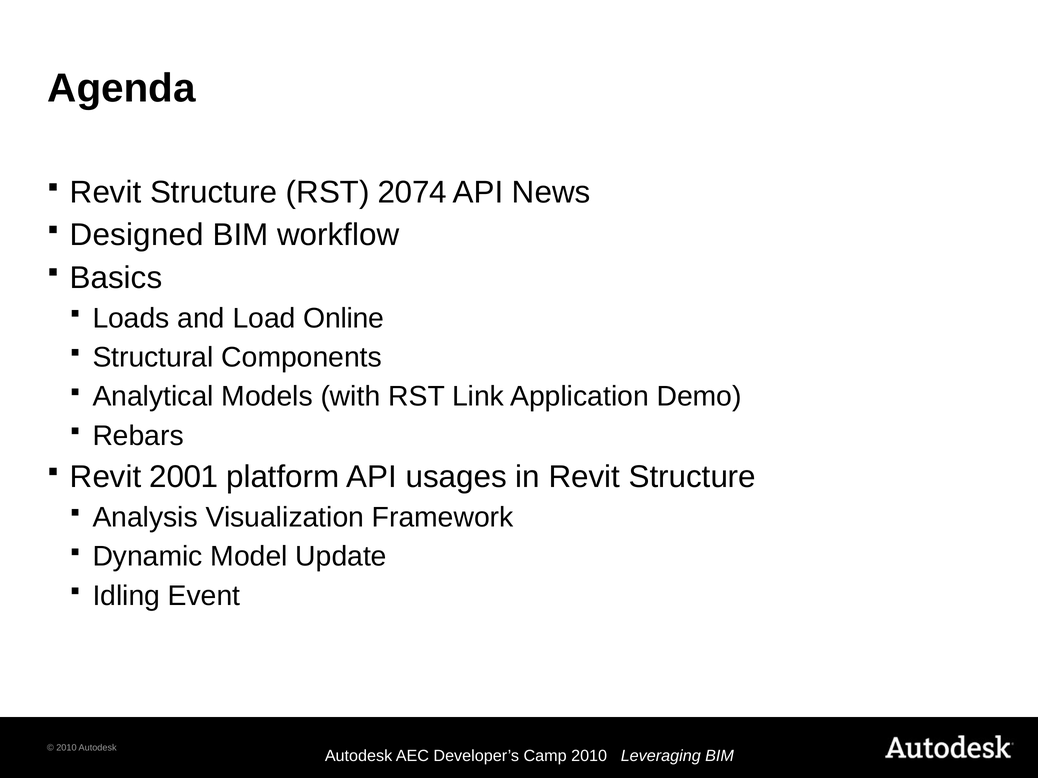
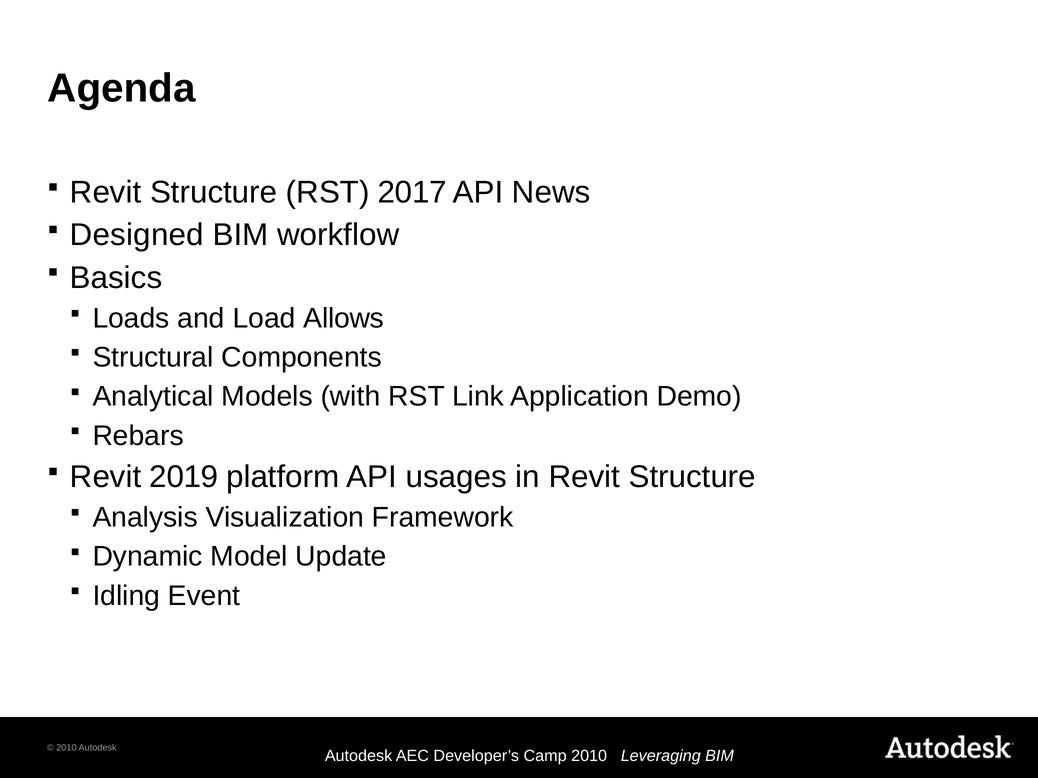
2074: 2074 -> 2017 (412, 192)
Online: Online -> Allows (344, 319)
2001: 2001 -> 2019 (184, 477)
